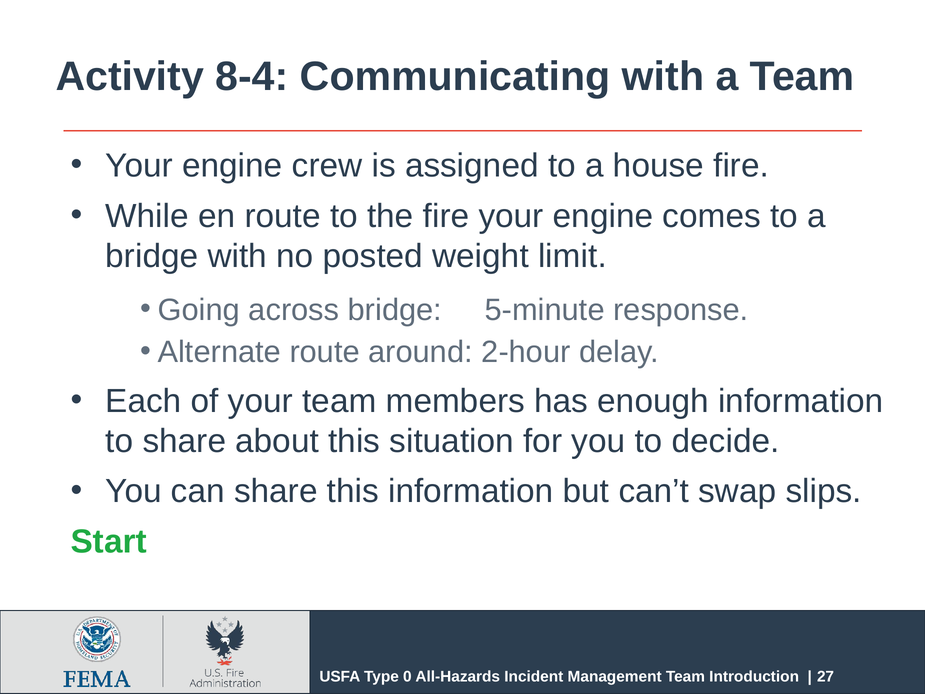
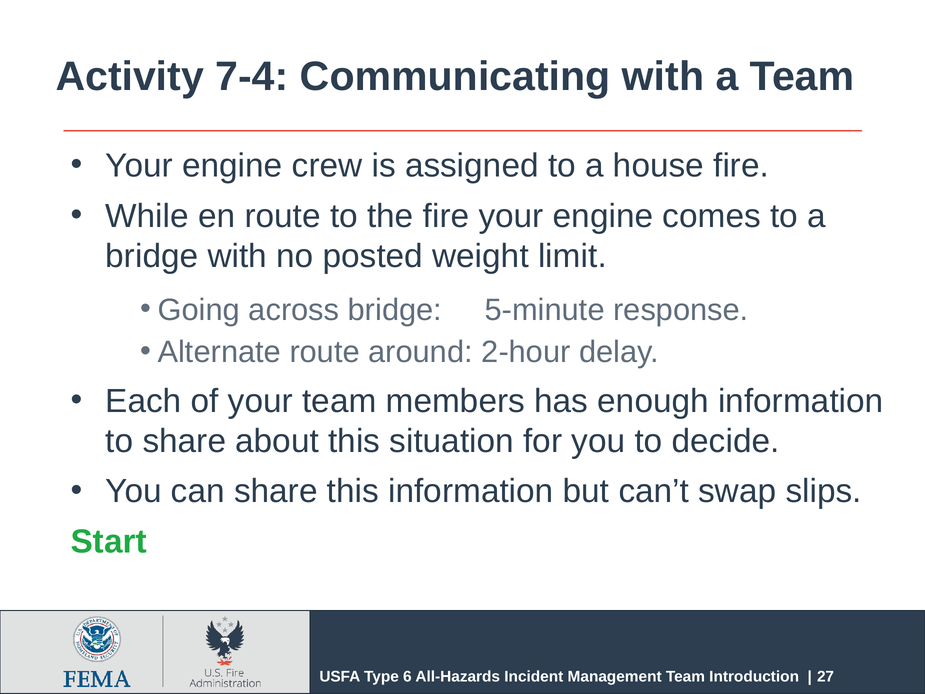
8-4: 8-4 -> 7-4 (252, 77)
0: 0 -> 6 (407, 676)
